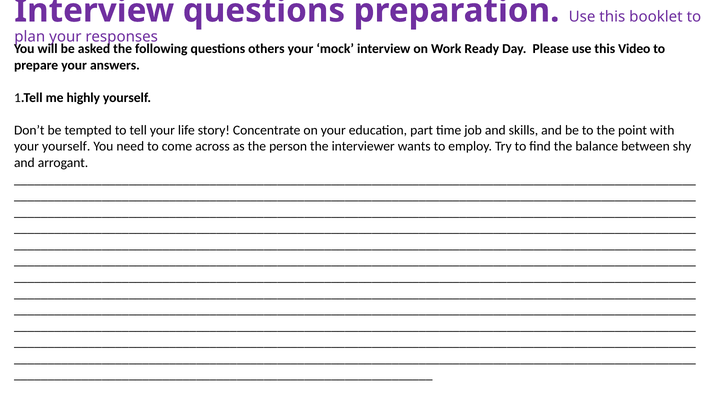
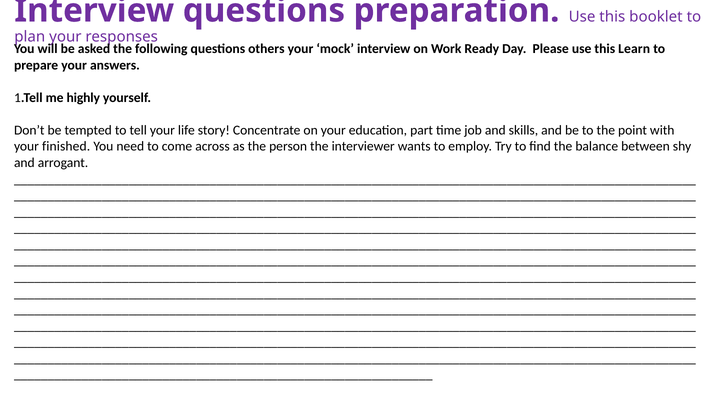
Video: Video -> Learn (634, 49)
your yourself: yourself -> finished (66, 147)
